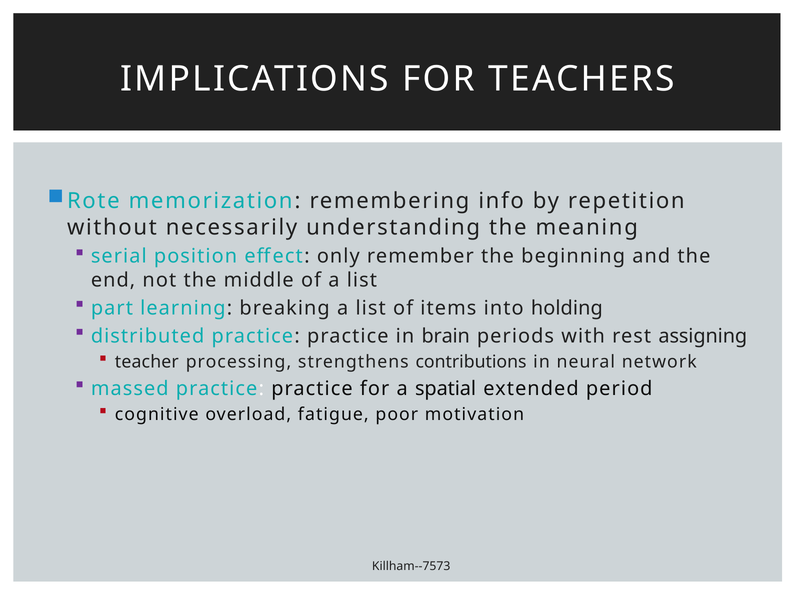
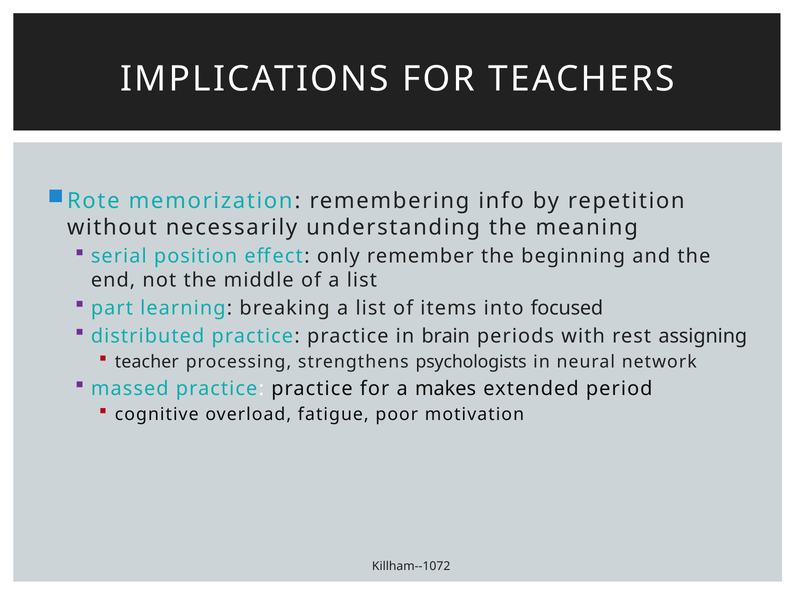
holding: holding -> focused (567, 308)
contributions: contributions -> psychologists (471, 362)
spatial: spatial -> makes (446, 389)
Killham--7573: Killham--7573 -> Killham--1072 (411, 566)
